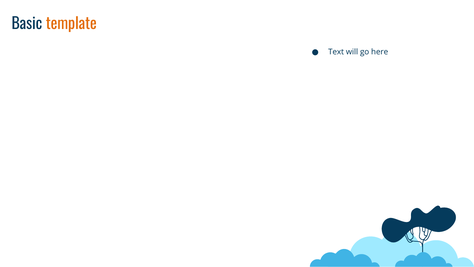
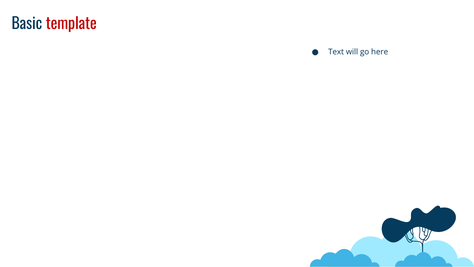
template colour: orange -> red (71, 24)
